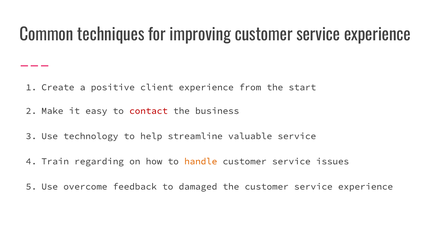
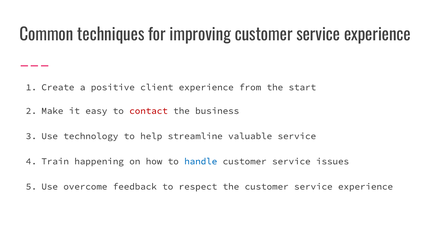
regarding: regarding -> happening (99, 162)
handle colour: orange -> blue (201, 162)
damaged: damaged -> respect (198, 187)
